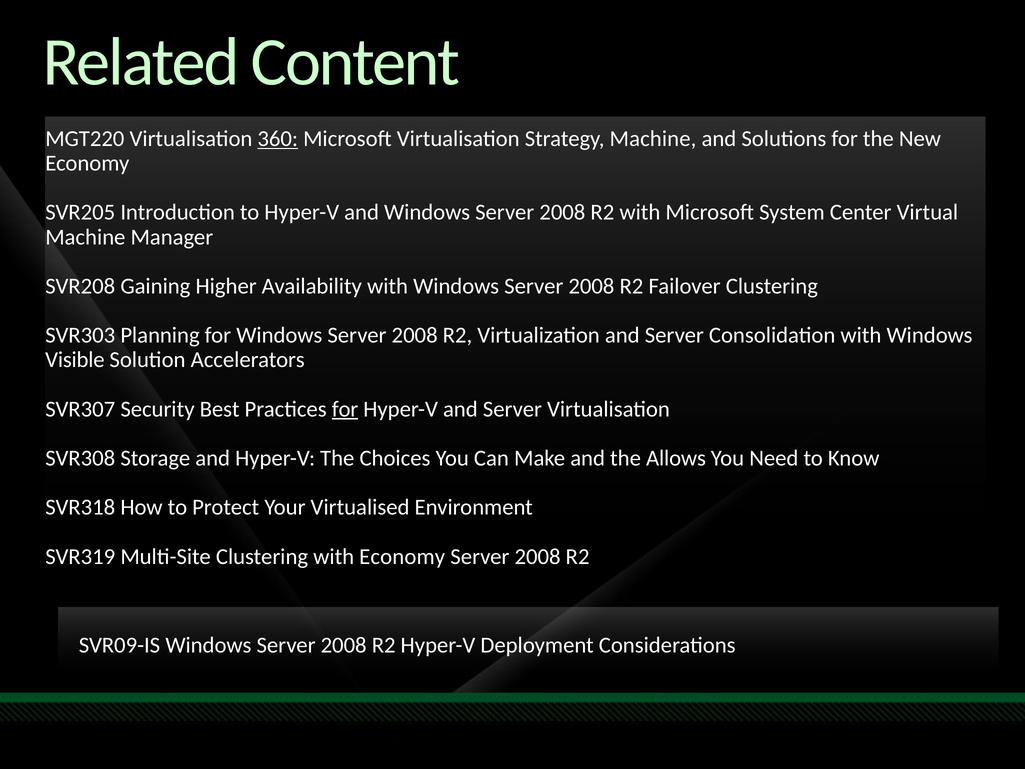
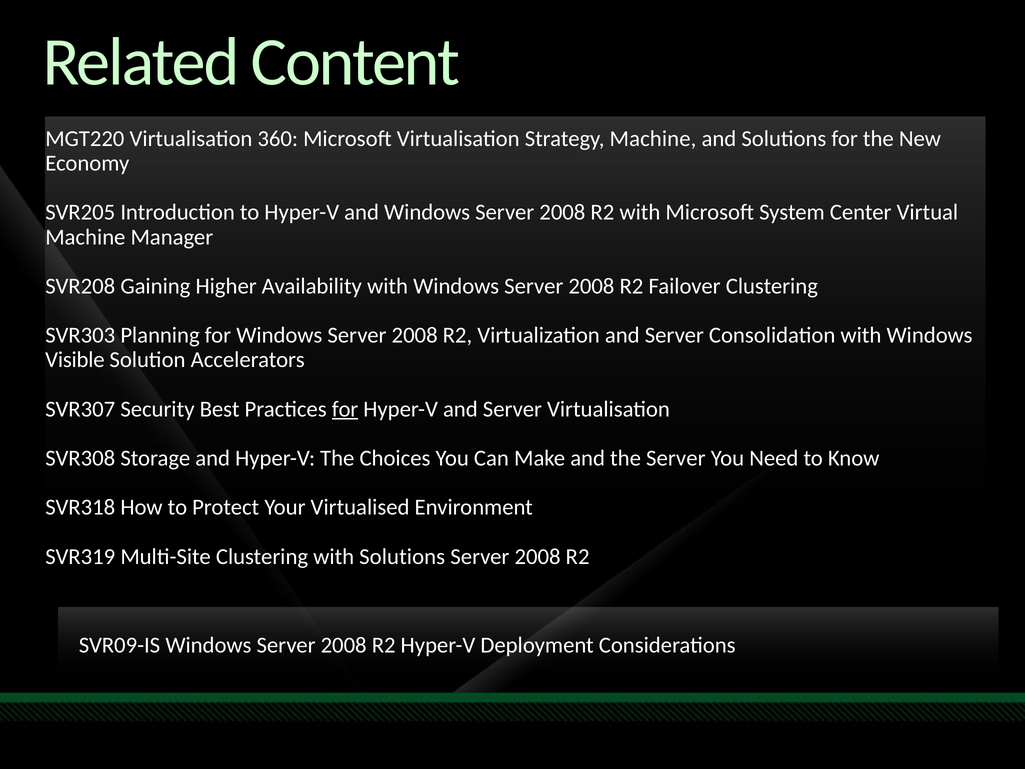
360 underline: present -> none (278, 139)
the Allows: Allows -> Server (676, 458)
with Economy: Economy -> Solutions (402, 556)
